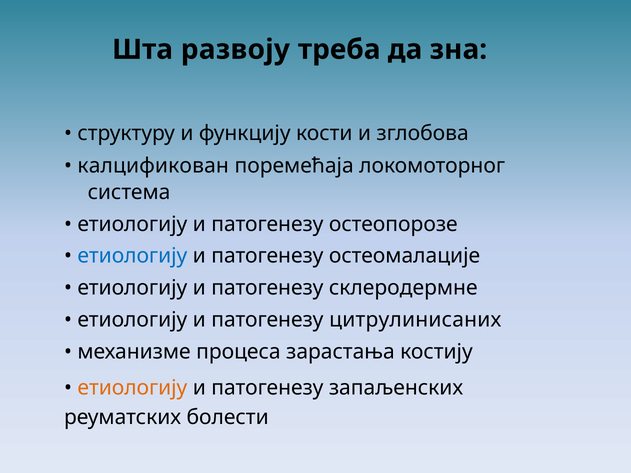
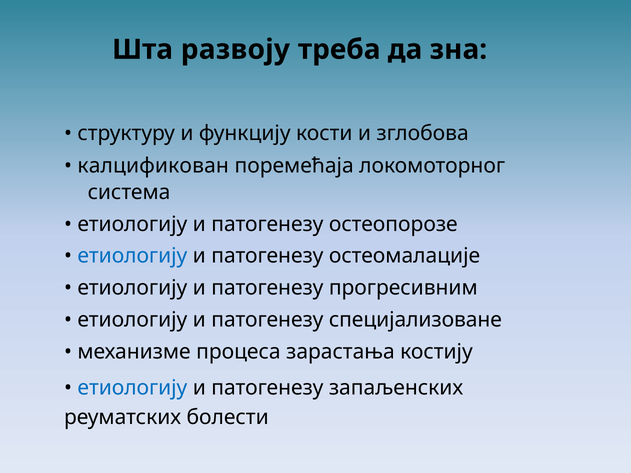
склеродермне: склеродермне -> прогресивним (403, 288)
цитрулинисаних: цитрулинисаних -> специјализоване (415, 320)
етиологију colour: orange -> blue (132, 388)
